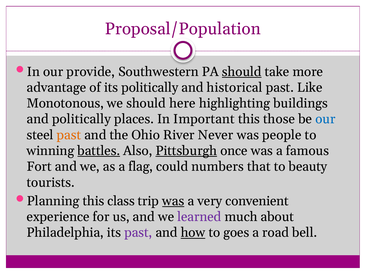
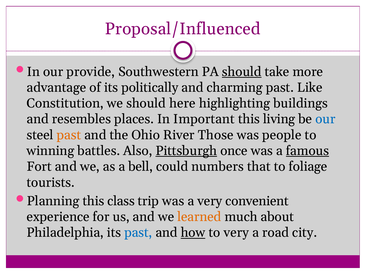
Proposal/Population: Proposal/Population -> Proposal/Influenced (183, 29)
historical: historical -> charming (235, 88)
Monotonous: Monotonous -> Constitution (65, 103)
and politically: politically -> resembles (81, 119)
those: those -> living (279, 119)
Never: Never -> Those (216, 135)
battles underline: present -> none (99, 151)
famous underline: none -> present (307, 151)
flag: flag -> bell (141, 167)
beauty: beauty -> foliage (308, 167)
was underline: present -> none (173, 201)
learned colour: purple -> orange (199, 217)
past colour: purple -> blue (138, 233)
to goes: goes -> very (236, 233)
bell: bell -> city (305, 233)
